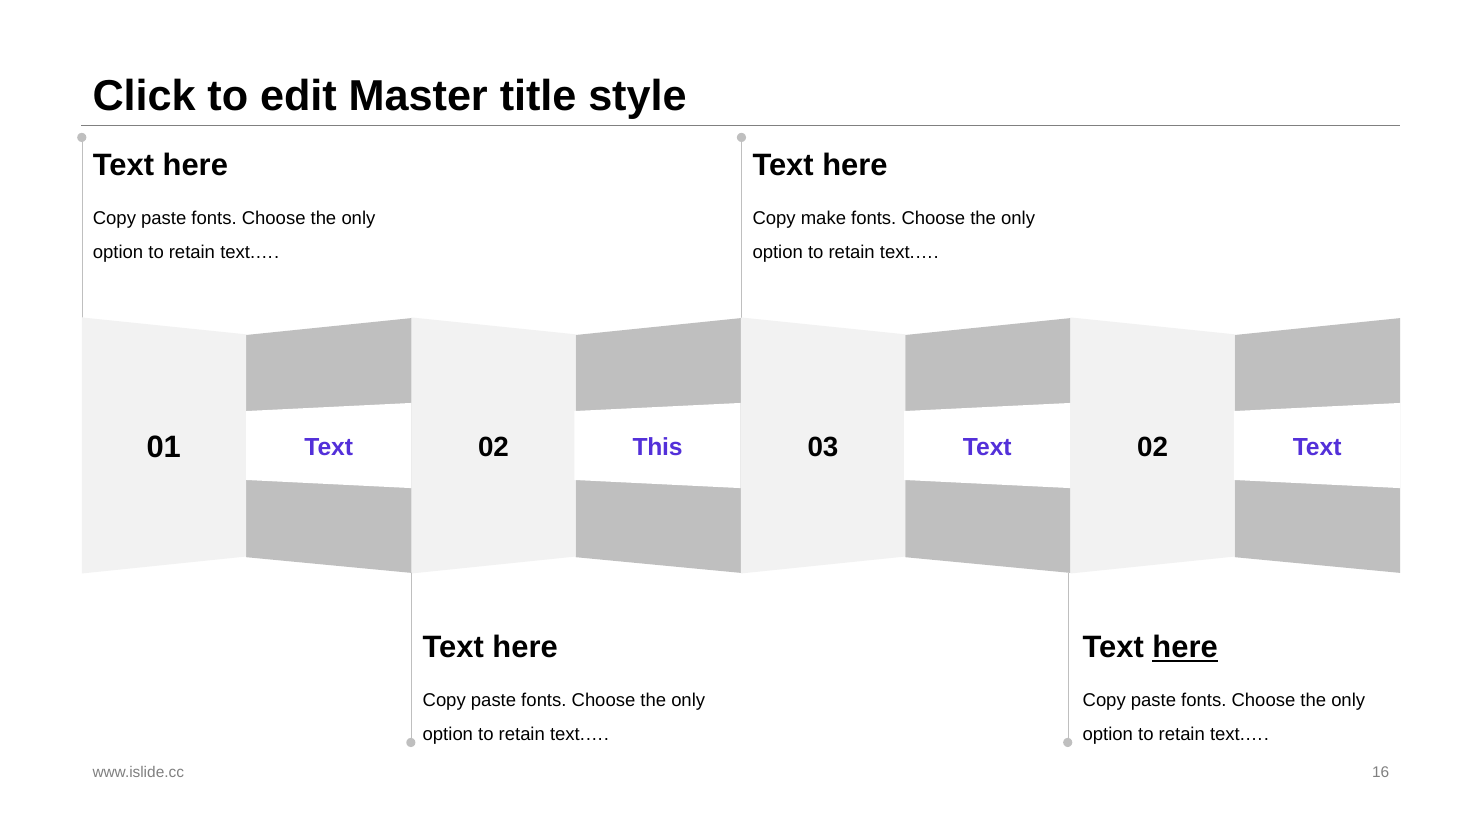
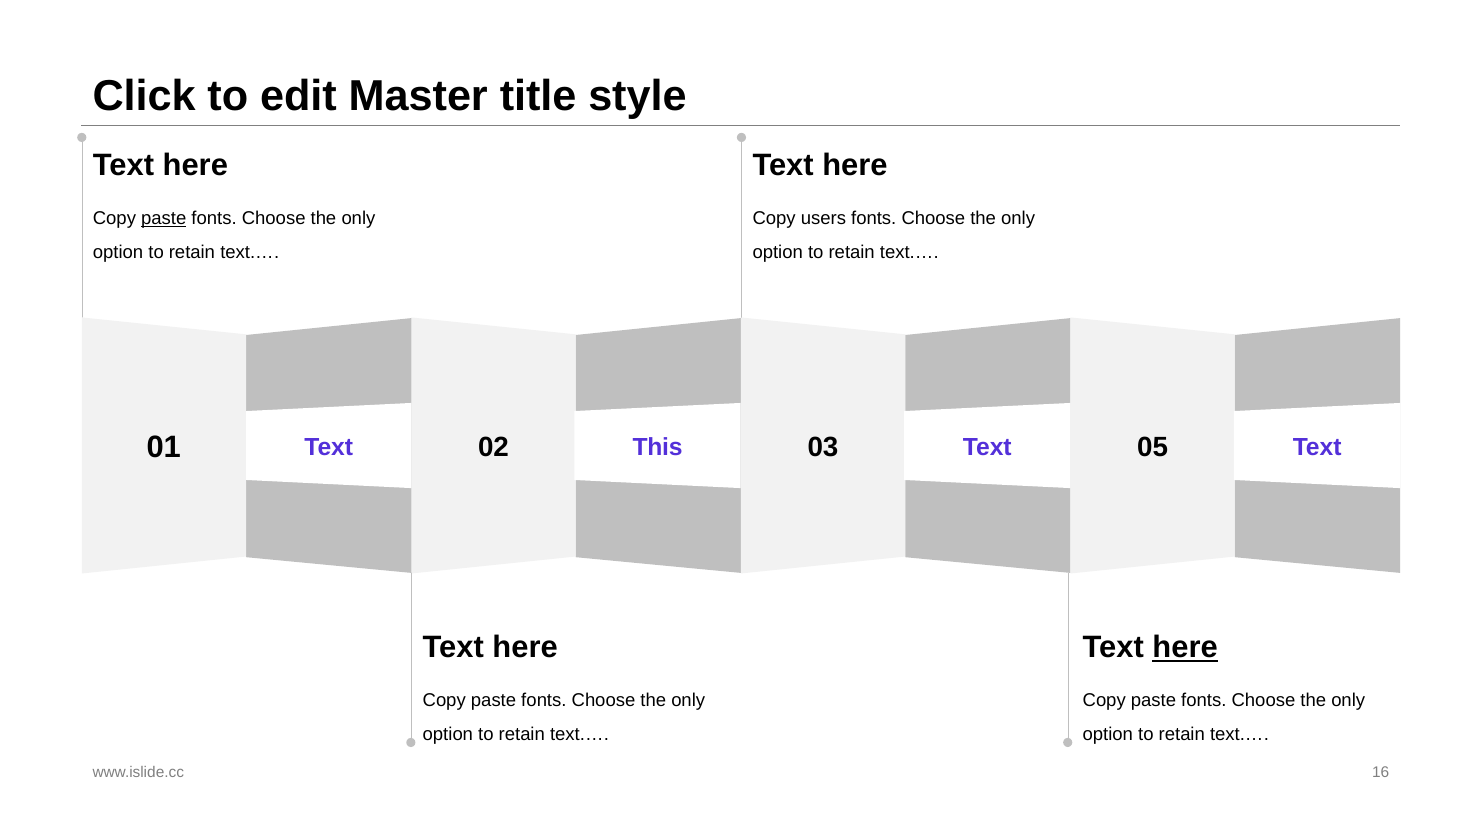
paste underline: none -> present (164, 219)
make: make -> users (823, 219)
03 02: 02 -> 05 (1153, 447)
